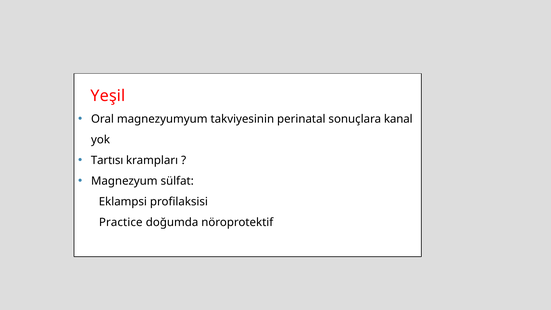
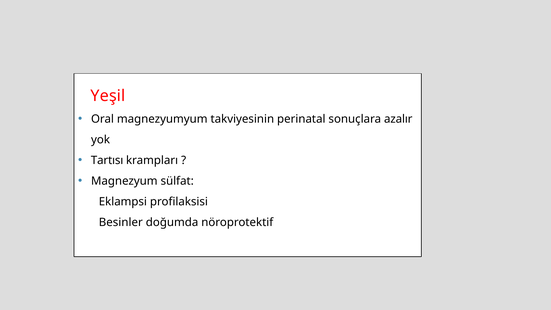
kanal: kanal -> azalır (398, 119)
Practice: Practice -> Besinler (121, 222)
